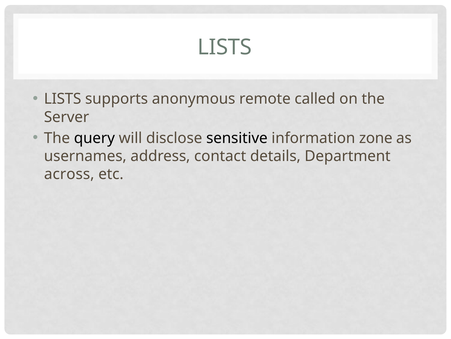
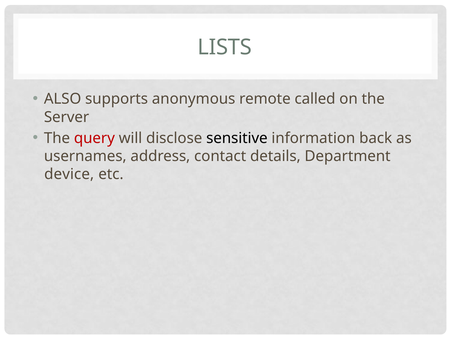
LISTS: LISTS -> ALSO (63, 99)
query colour: black -> red (94, 138)
zone: zone -> back (376, 138)
across: across -> device (69, 174)
